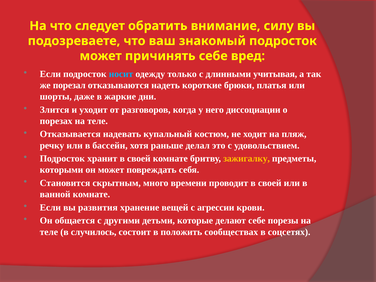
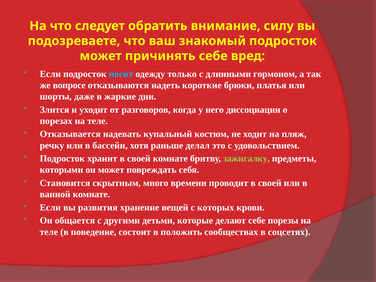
учитывая: учитывая -> гормоном (275, 74)
порезал: порезал -> вопросе (69, 85)
зажигалку colour: yellow -> light green (247, 159)
агрессии: агрессии -> которых (216, 207)
случилось: случилось -> поведение (94, 232)
